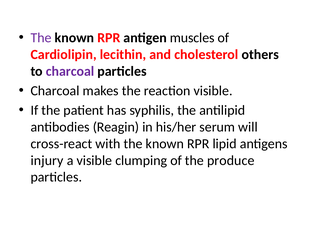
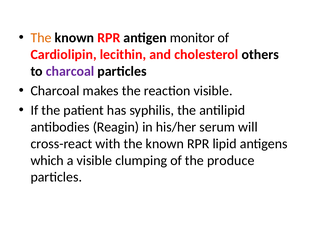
The colour: purple -> orange (41, 38)
muscles: muscles -> monitor (192, 38)
injury: injury -> which (47, 160)
